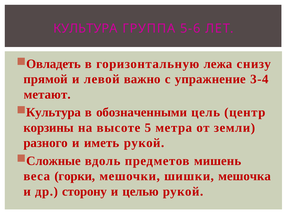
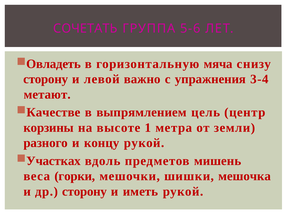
КУЛЬТУРА: КУЛЬТУРА -> СОЧЕТАТЬ (85, 29)
лежа: лежа -> мяча (218, 64)
прямой: прямой -> сторону (46, 79)
упражнение: упражнение -> упражнения (210, 79)
Культура: Культура -> Качестве (53, 112)
обозначенными: обозначенными -> выпрямлением (141, 112)
5: 5 -> 1 (148, 128)
иметь: иметь -> концу (102, 143)
Сложные: Сложные -> Участках (54, 161)
целью: целью -> иметь (141, 192)
